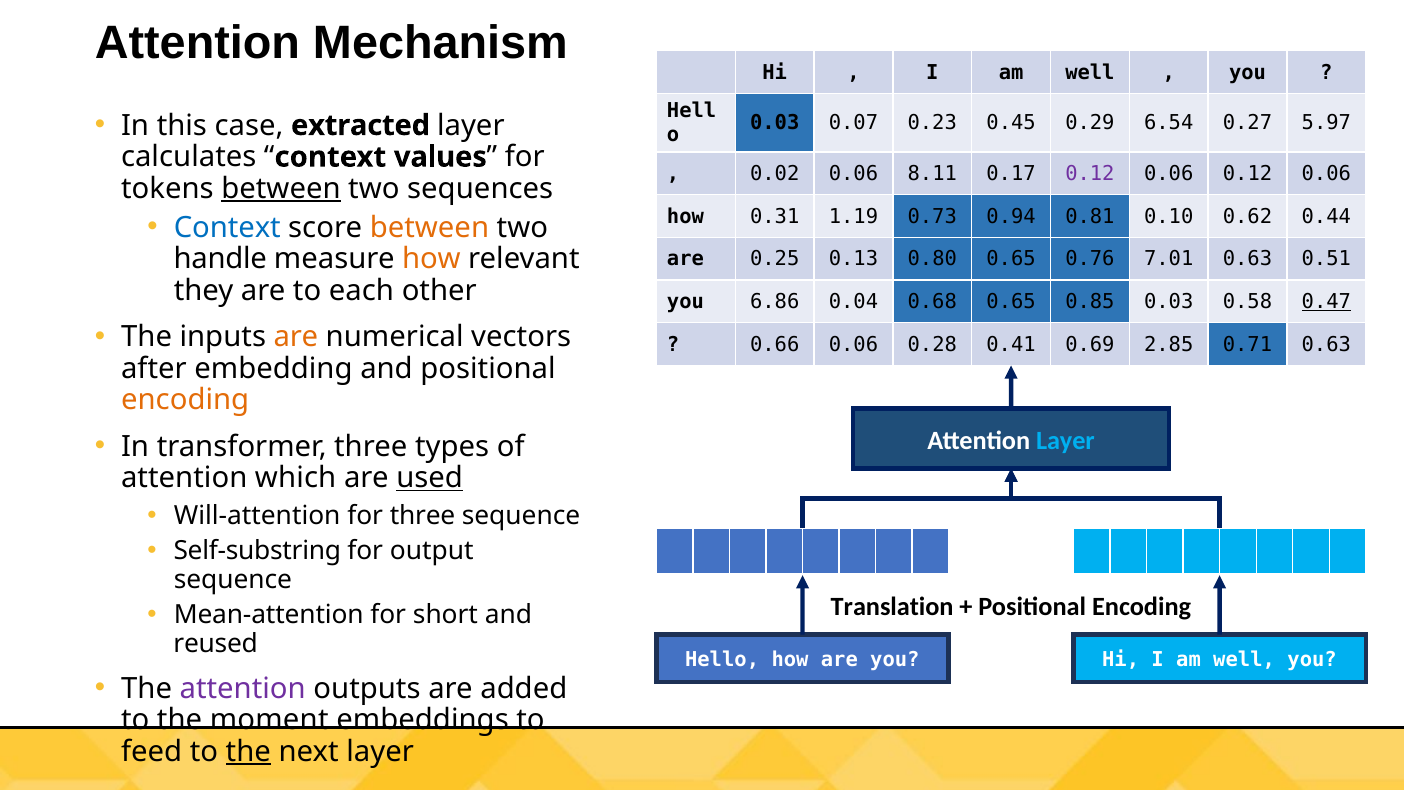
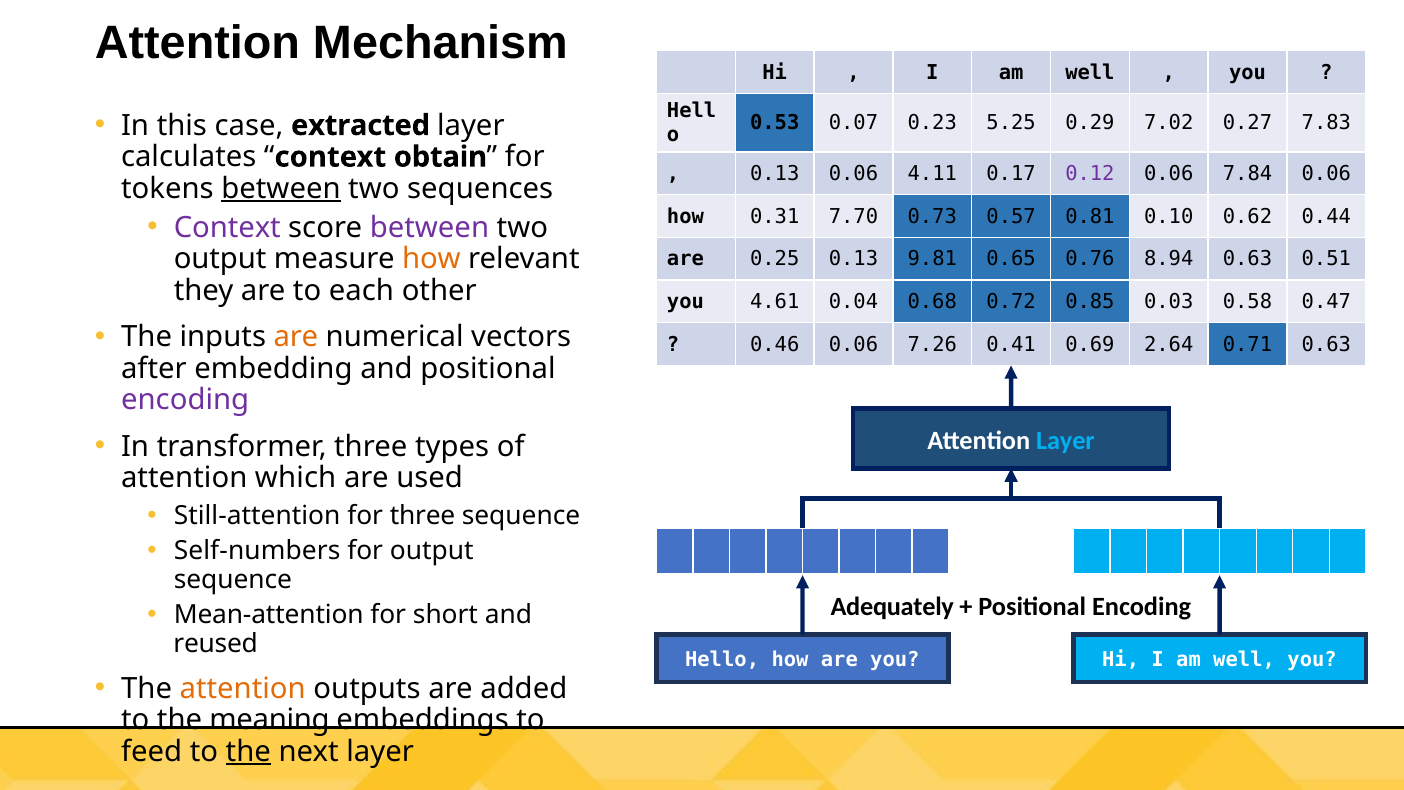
0.03: 0.03 -> 0.53 (775, 123)
0.45: 0.45 -> 5.25 (1011, 123)
6.54: 6.54 -> 7.02 (1169, 123)
5.97: 5.97 -> 7.83 (1326, 123)
values: values -> obtain (440, 157)
0.02: 0.02 -> 0.13 (775, 174)
8.11: 8.11 -> 4.11 (932, 174)
0.06 0.12: 0.12 -> 7.84 (1248, 174)
1.19: 1.19 -> 7.70 (853, 216)
0.94: 0.94 -> 0.57 (1011, 216)
Context colour: blue -> purple (227, 227)
between colour: orange -> purple (429, 227)
0.80: 0.80 -> 9.81 (932, 259)
7.01: 7.01 -> 8.94 (1169, 259)
handle: handle -> output (220, 259)
6.86: 6.86 -> 4.61 (775, 302)
0.68 0.65: 0.65 -> 0.72 (1011, 302)
0.47 underline: present -> none (1326, 302)
0.66: 0.66 -> 0.46 (775, 344)
0.28: 0.28 -> 7.26 (932, 344)
2.85: 2.85 -> 2.64 (1169, 344)
encoding colour: orange -> purple (185, 400)
used underline: present -> none (430, 478)
Will-attention: Will-attention -> Still-attention (257, 515)
Self-substring: Self-substring -> Self-numbers (257, 551)
Translation: Translation -> Adequately (892, 606)
attention colour: purple -> orange (243, 688)
moment: moment -> meaning (269, 720)
